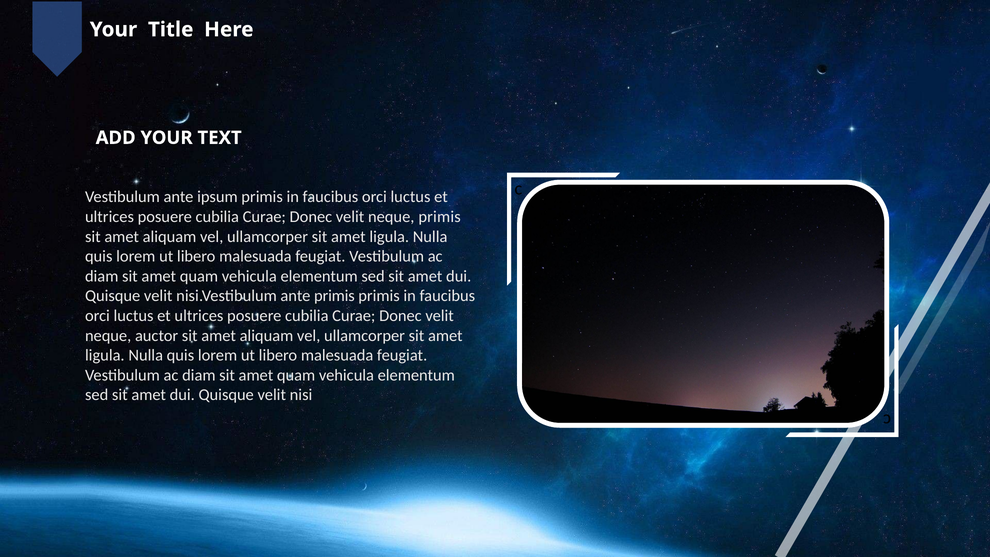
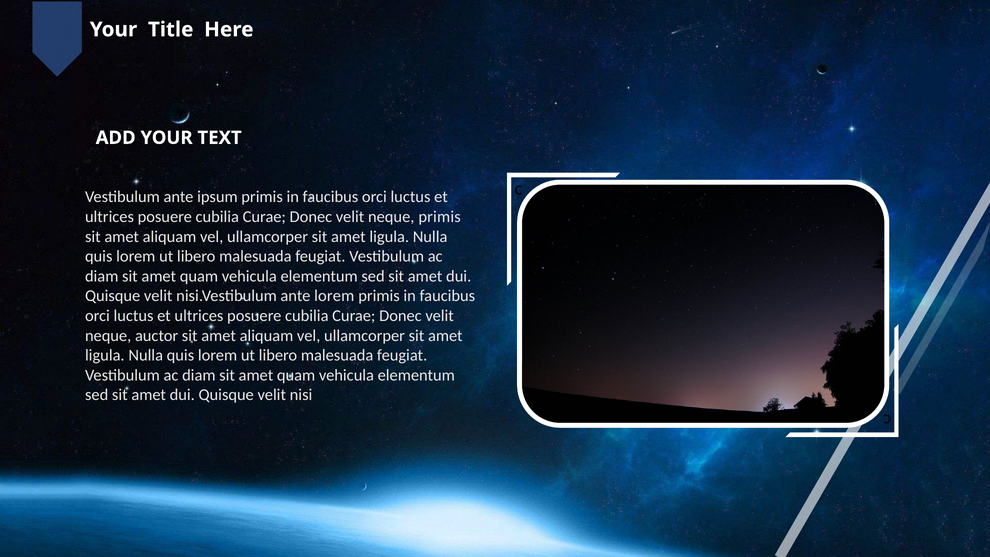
ante primis: primis -> lorem (334, 296)
